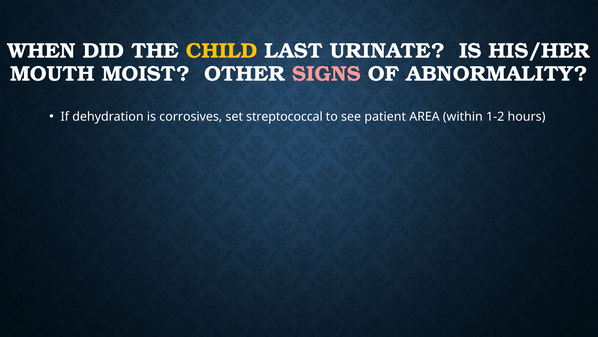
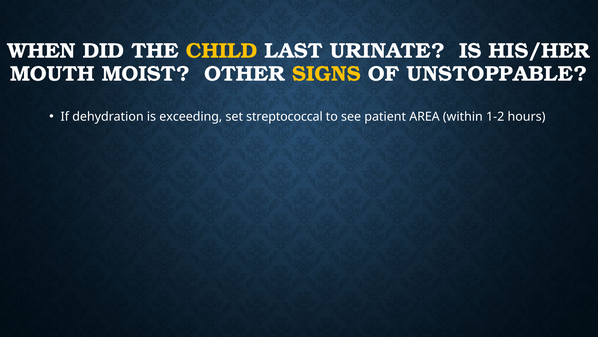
SIGNS colour: pink -> yellow (326, 74)
ABNORMALITY: ABNORMALITY -> UNSTOPPABLE (497, 74)
corrosives: corrosives -> exceeding (191, 116)
